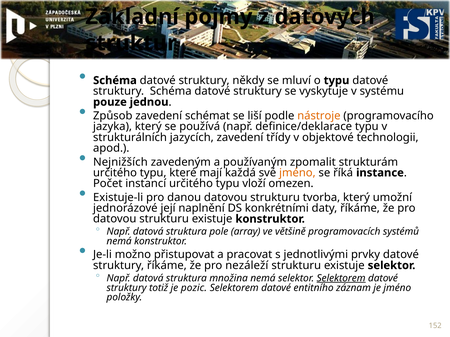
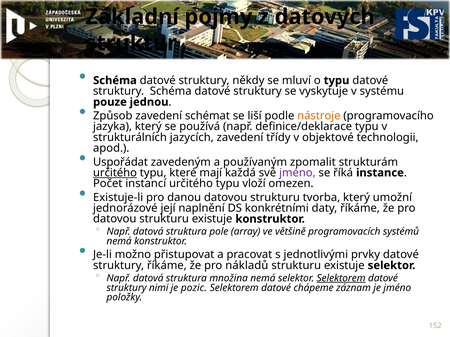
Nejnižších: Nejnižších -> Uspořádat (121, 162)
určitého underline: none -> present (115, 173)
jméno colour: orange -> purple (297, 173)
nezáleží: nezáleží -> nákladů (247, 266)
totiž: totiž -> nimi (159, 288)
entitního: entitního -> chápeme (314, 288)
